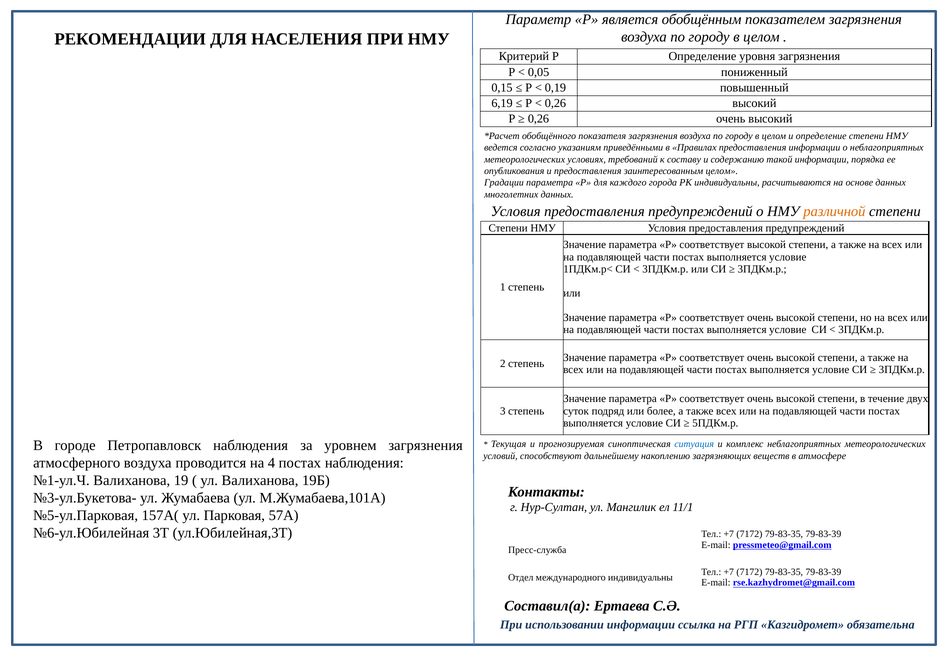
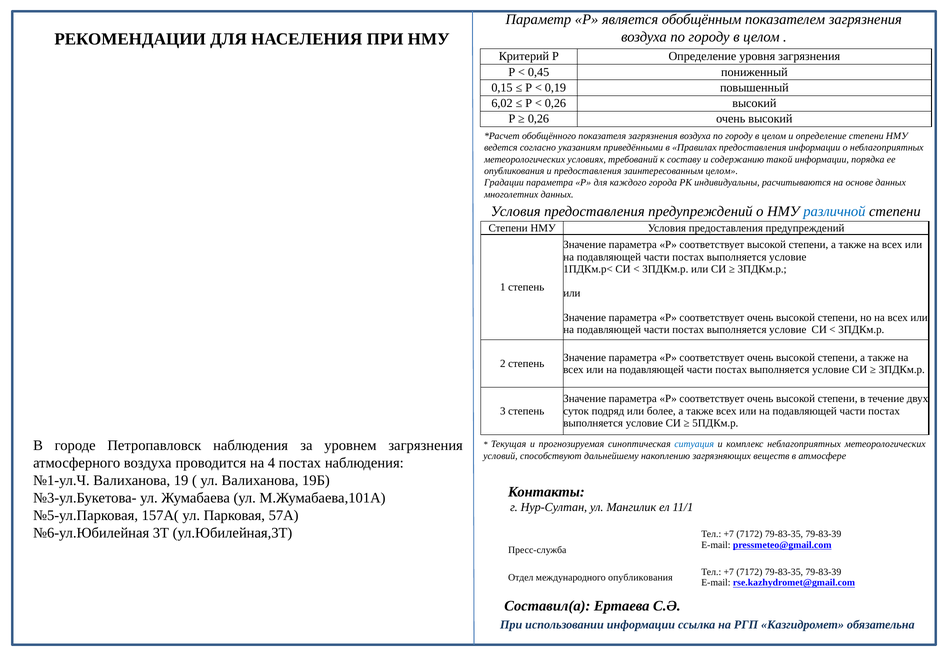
0,05: 0,05 -> 0,45 (539, 72)
6,19: 6,19 -> 6,02 (502, 103)
различной colour: orange -> blue (834, 211)
международного индивидуальны: индивидуальны -> опубликования (640, 578)
